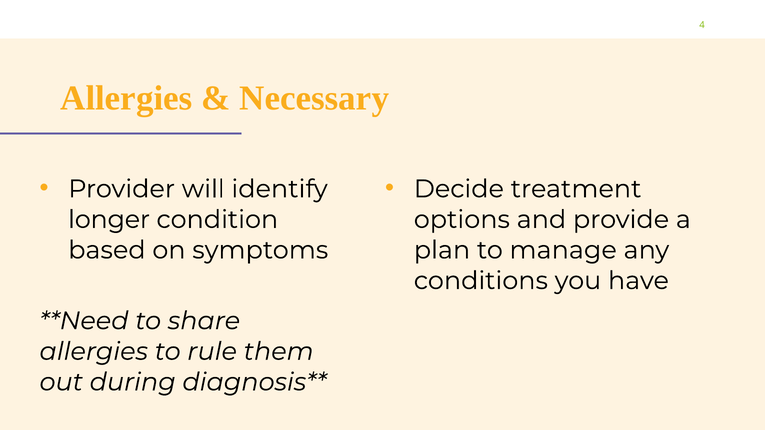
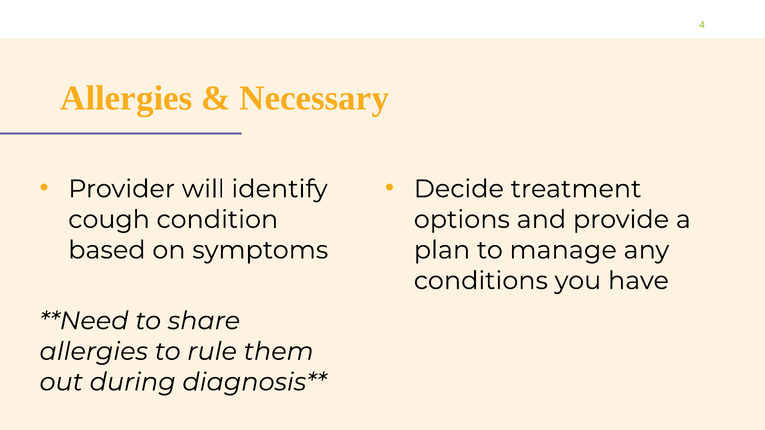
longer: longer -> cough (109, 220)
